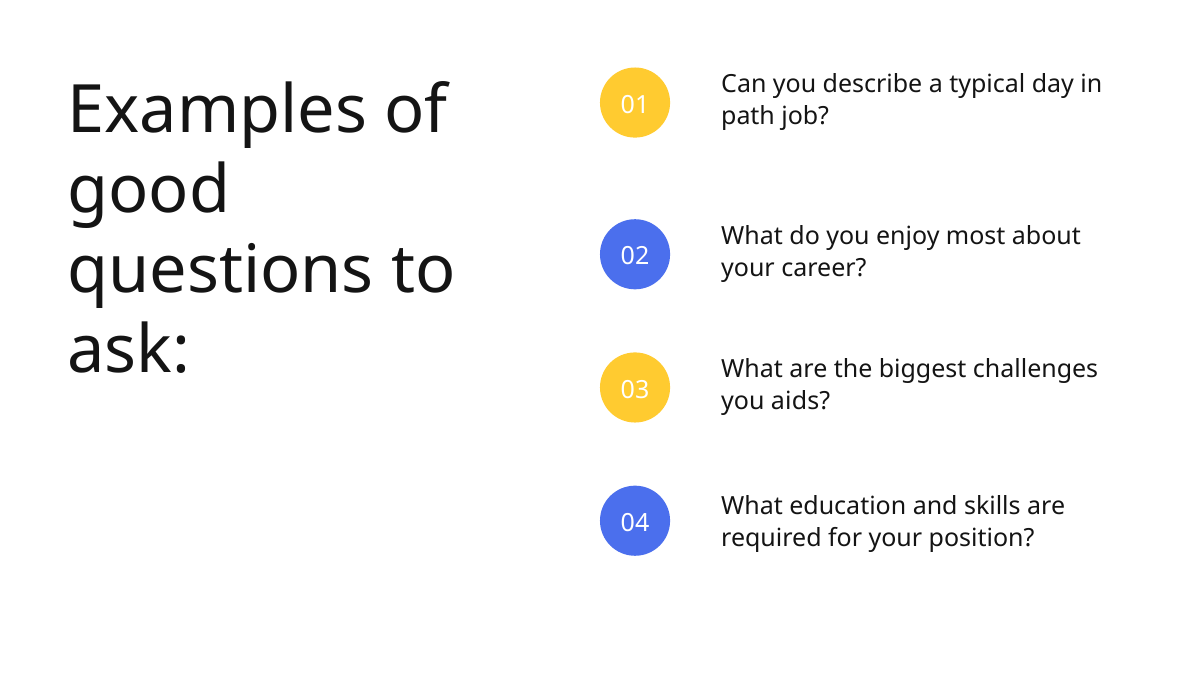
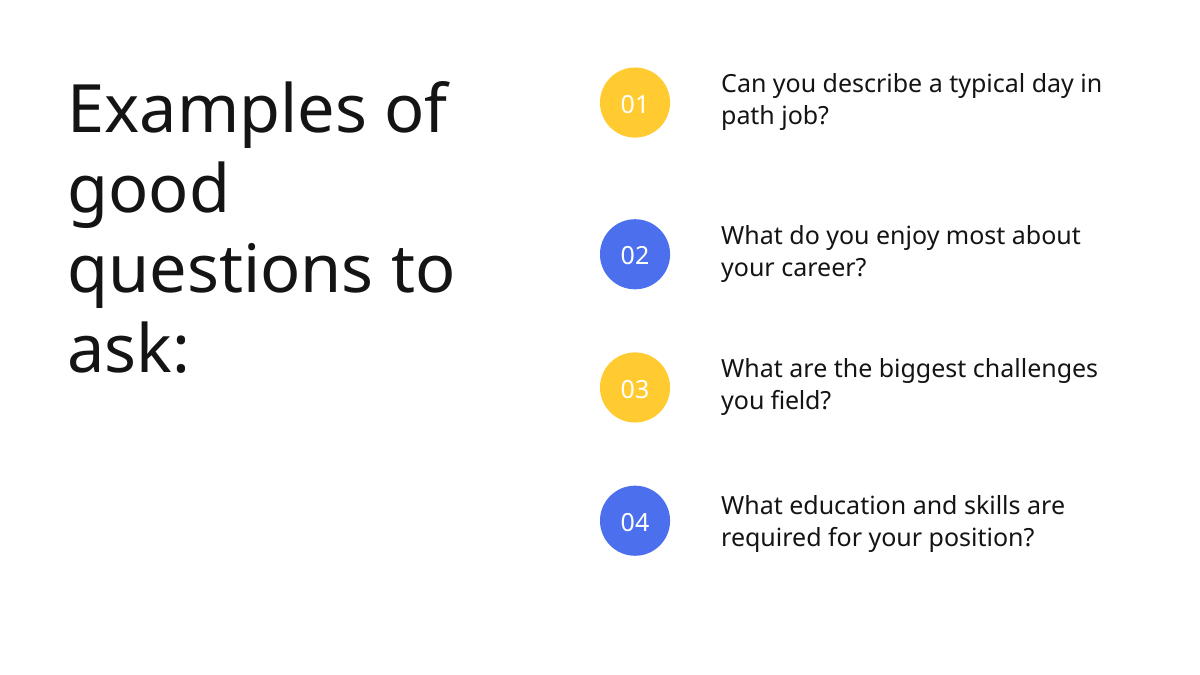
aids: aids -> field (801, 402)
